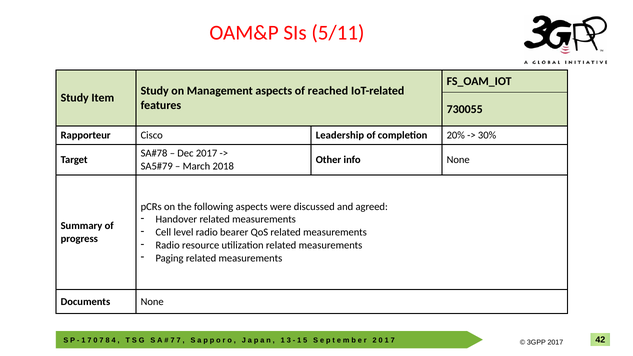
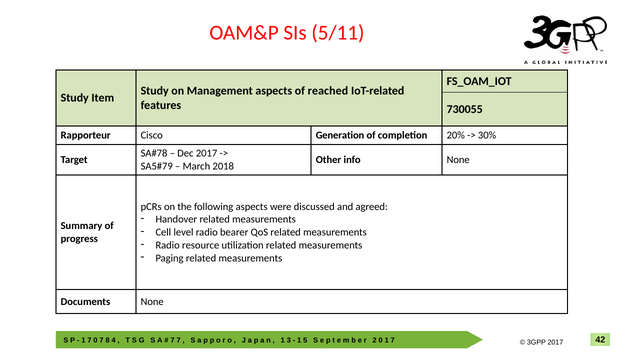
Leadership: Leadership -> Generation (340, 135)
